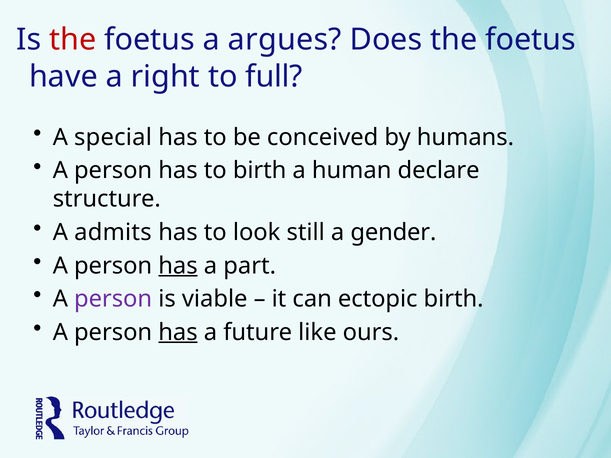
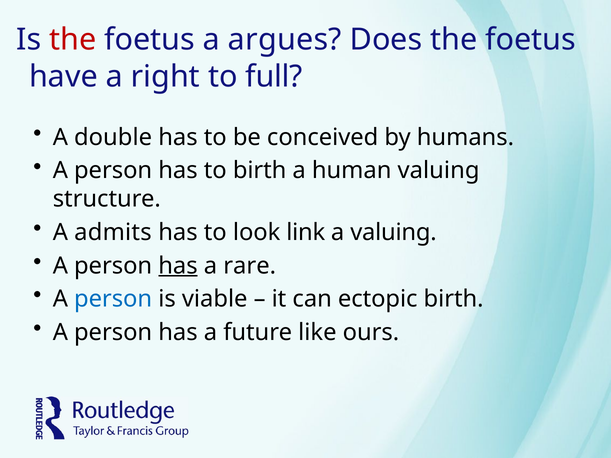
special: special -> double (113, 137)
human declare: declare -> valuing (439, 171)
still: still -> link (306, 233)
a gender: gender -> valuing (393, 233)
part: part -> rare (250, 266)
person colour: purple -> blue (113, 299)
has underline: present -> none (178, 332)
